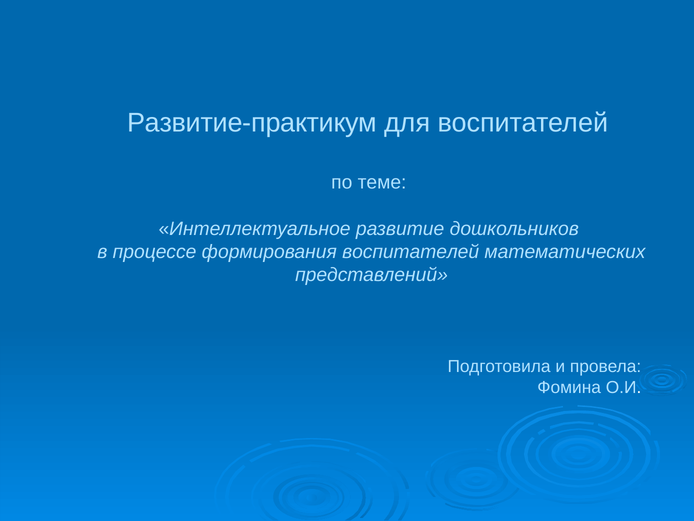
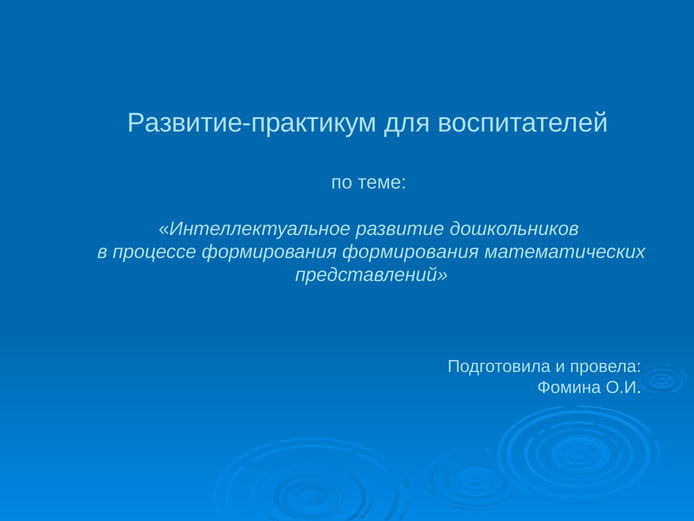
формирования воспитателей: воспитателей -> формирования (411, 252)
